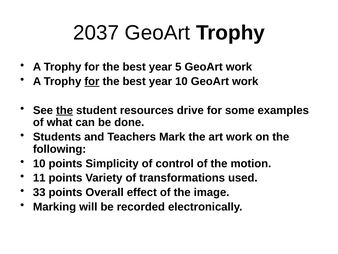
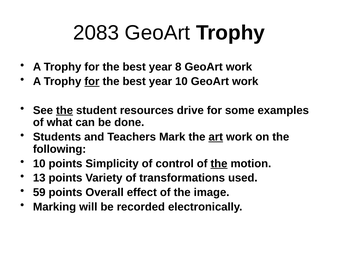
2037: 2037 -> 2083 (96, 33)
5: 5 -> 8 (178, 67)
art underline: none -> present (216, 137)
the underline: none -> present (219, 163)
11: 11 -> 13 (39, 178)
33: 33 -> 59 (39, 192)
